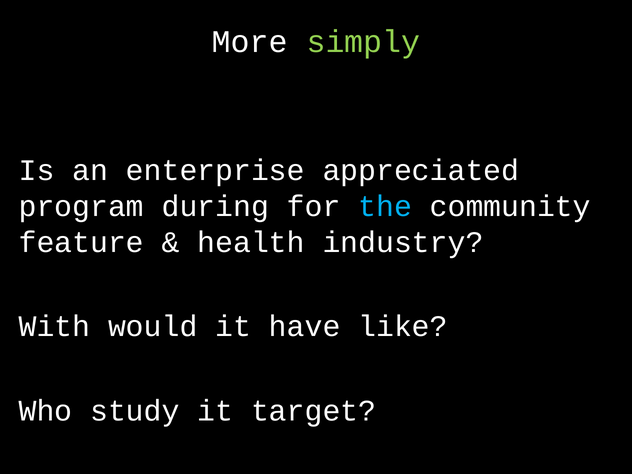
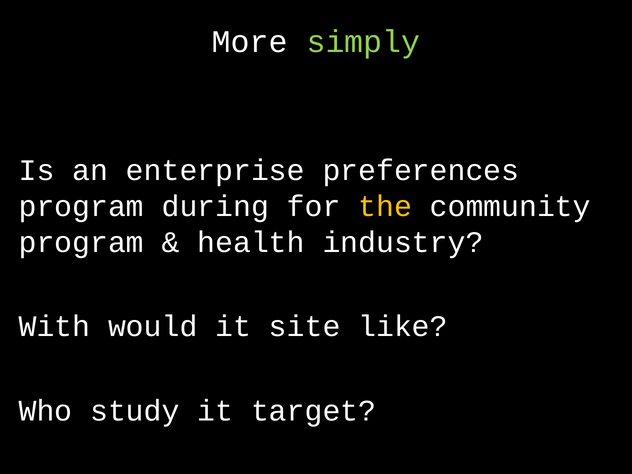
appreciated: appreciated -> preferences (421, 171)
the colour: light blue -> yellow (385, 206)
feature: feature -> program (81, 242)
have: have -> site (305, 326)
